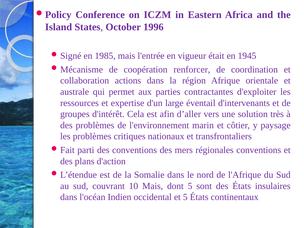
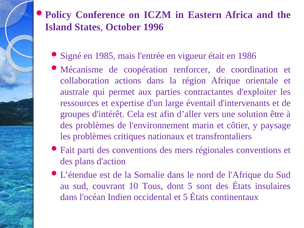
1945: 1945 -> 1986 (247, 56)
très: très -> être (277, 114)
10 Mais: Mais -> Tous (153, 186)
